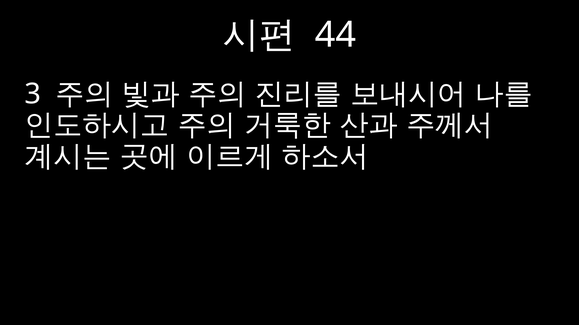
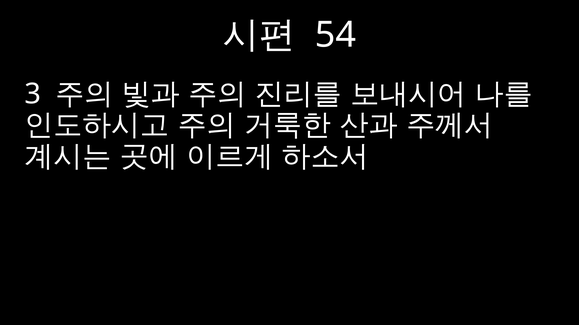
44: 44 -> 54 (335, 35)
